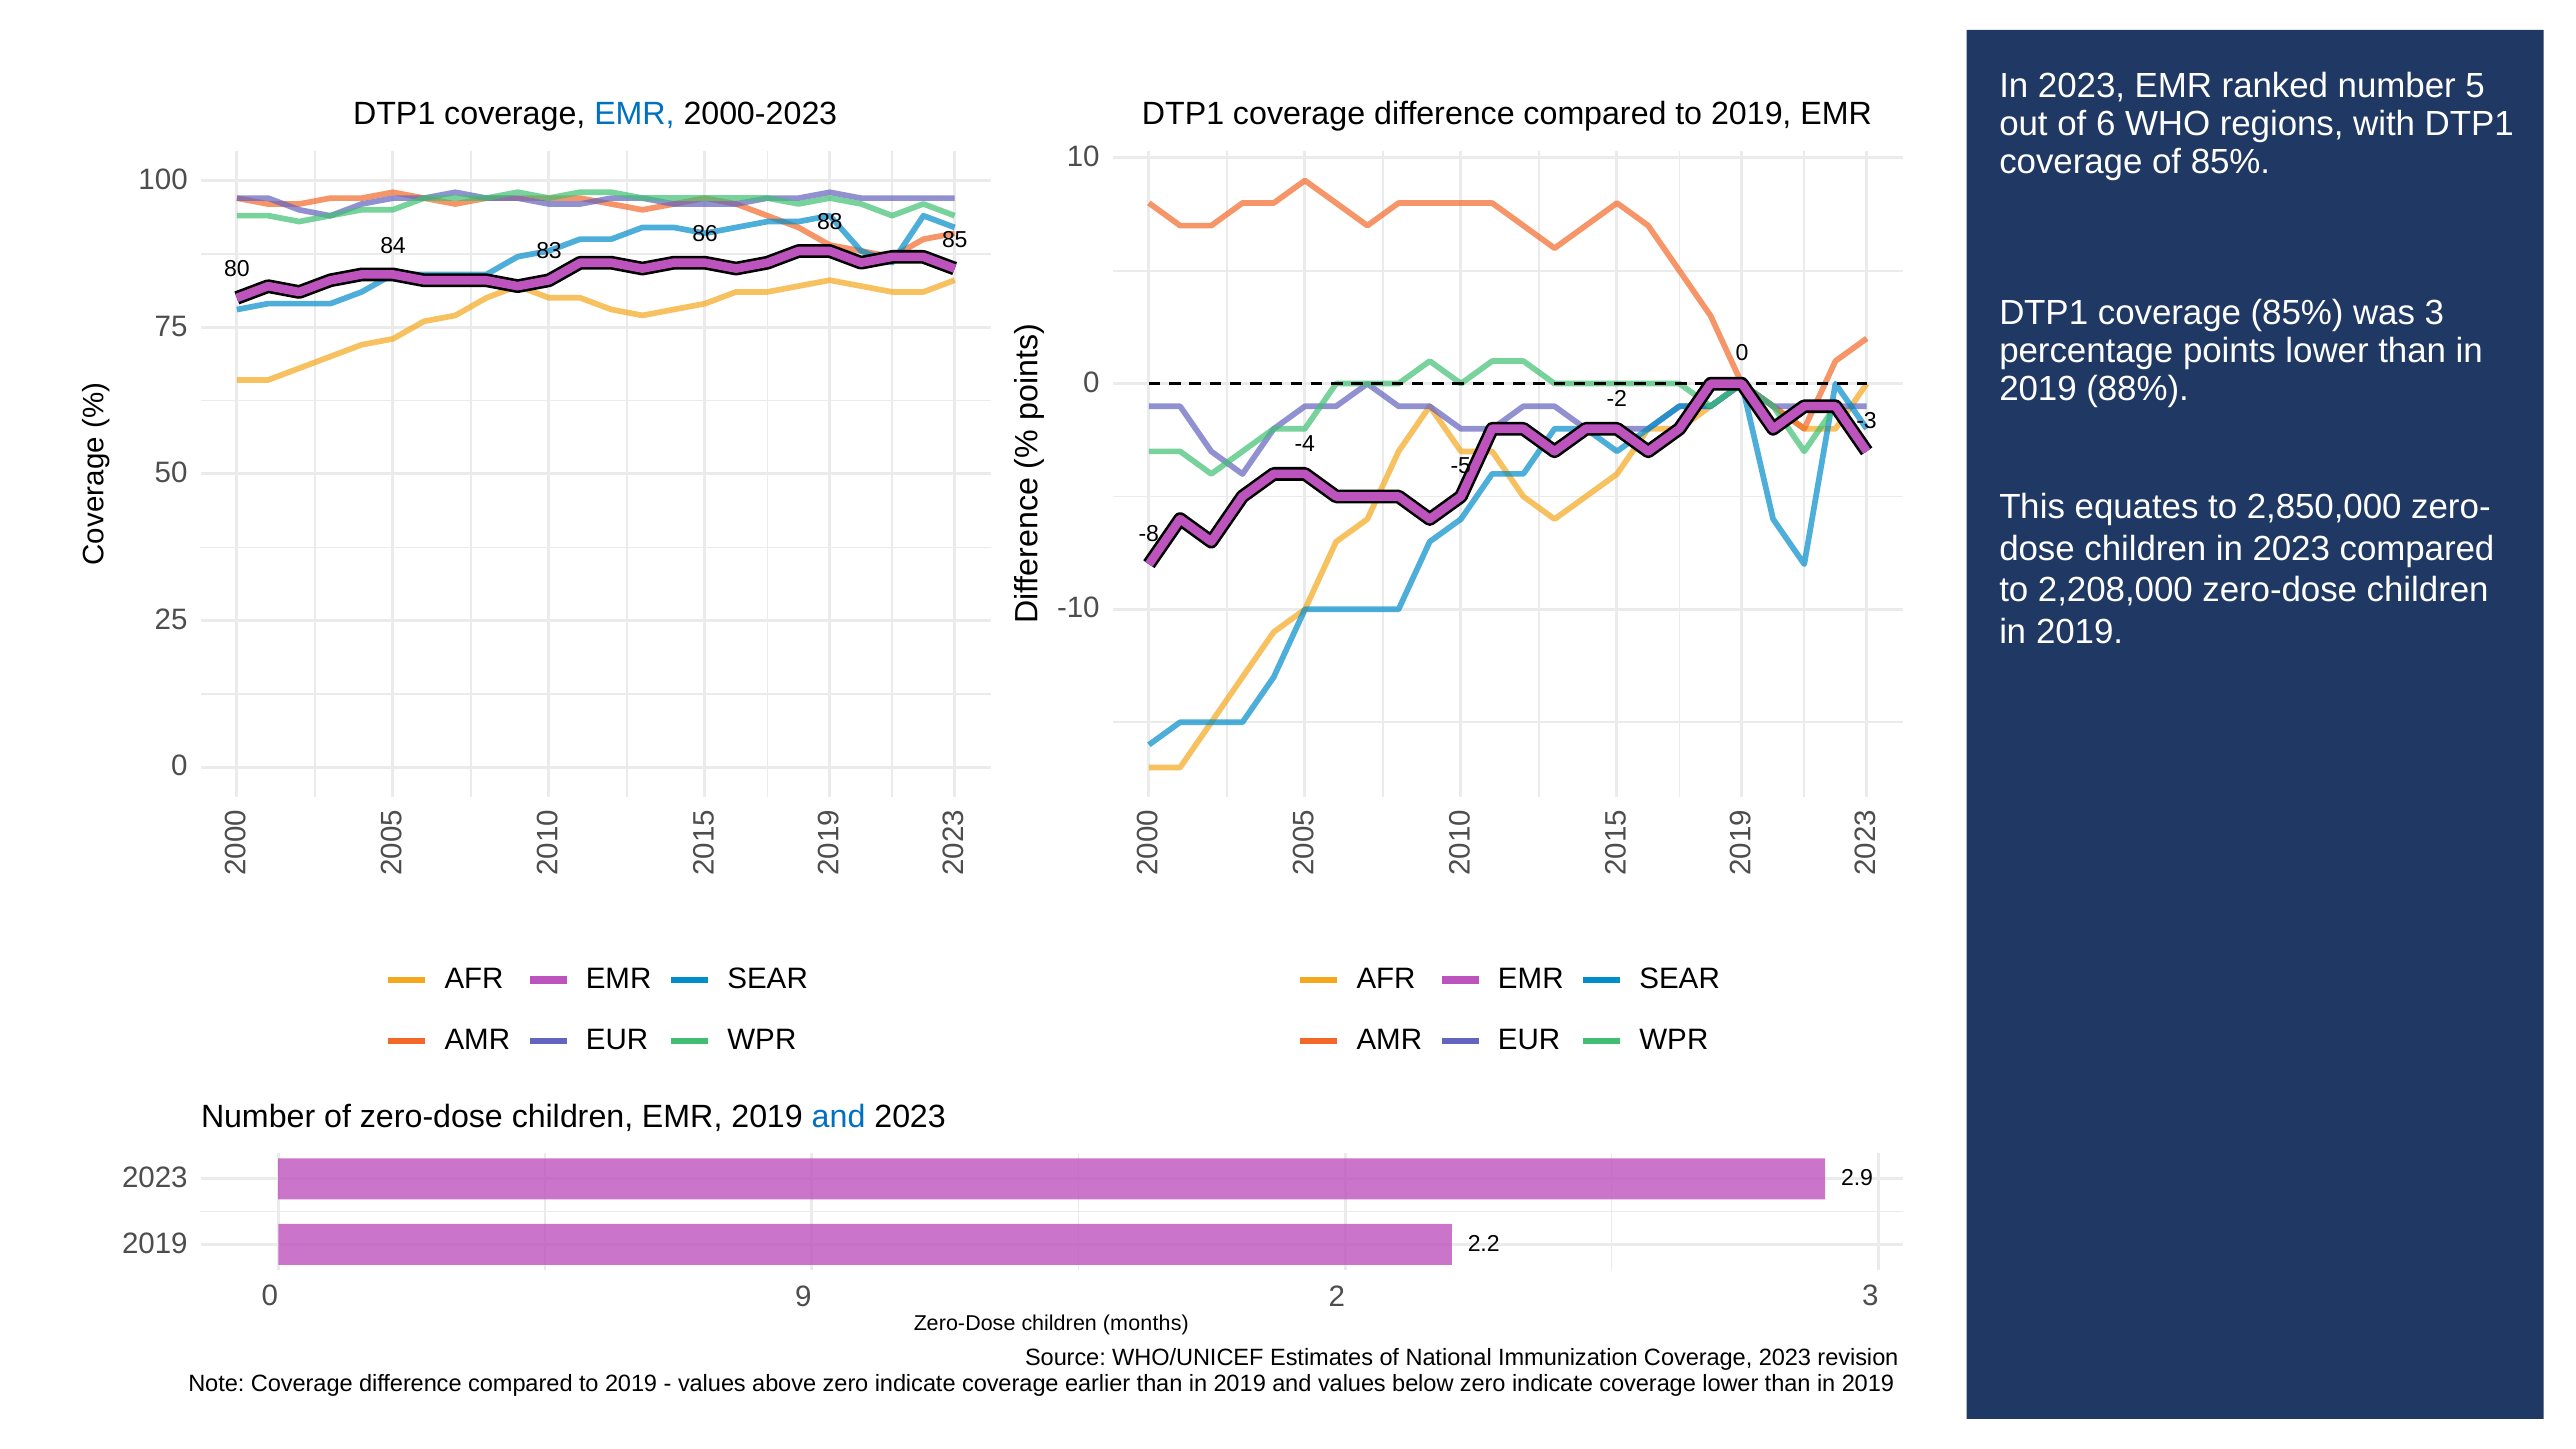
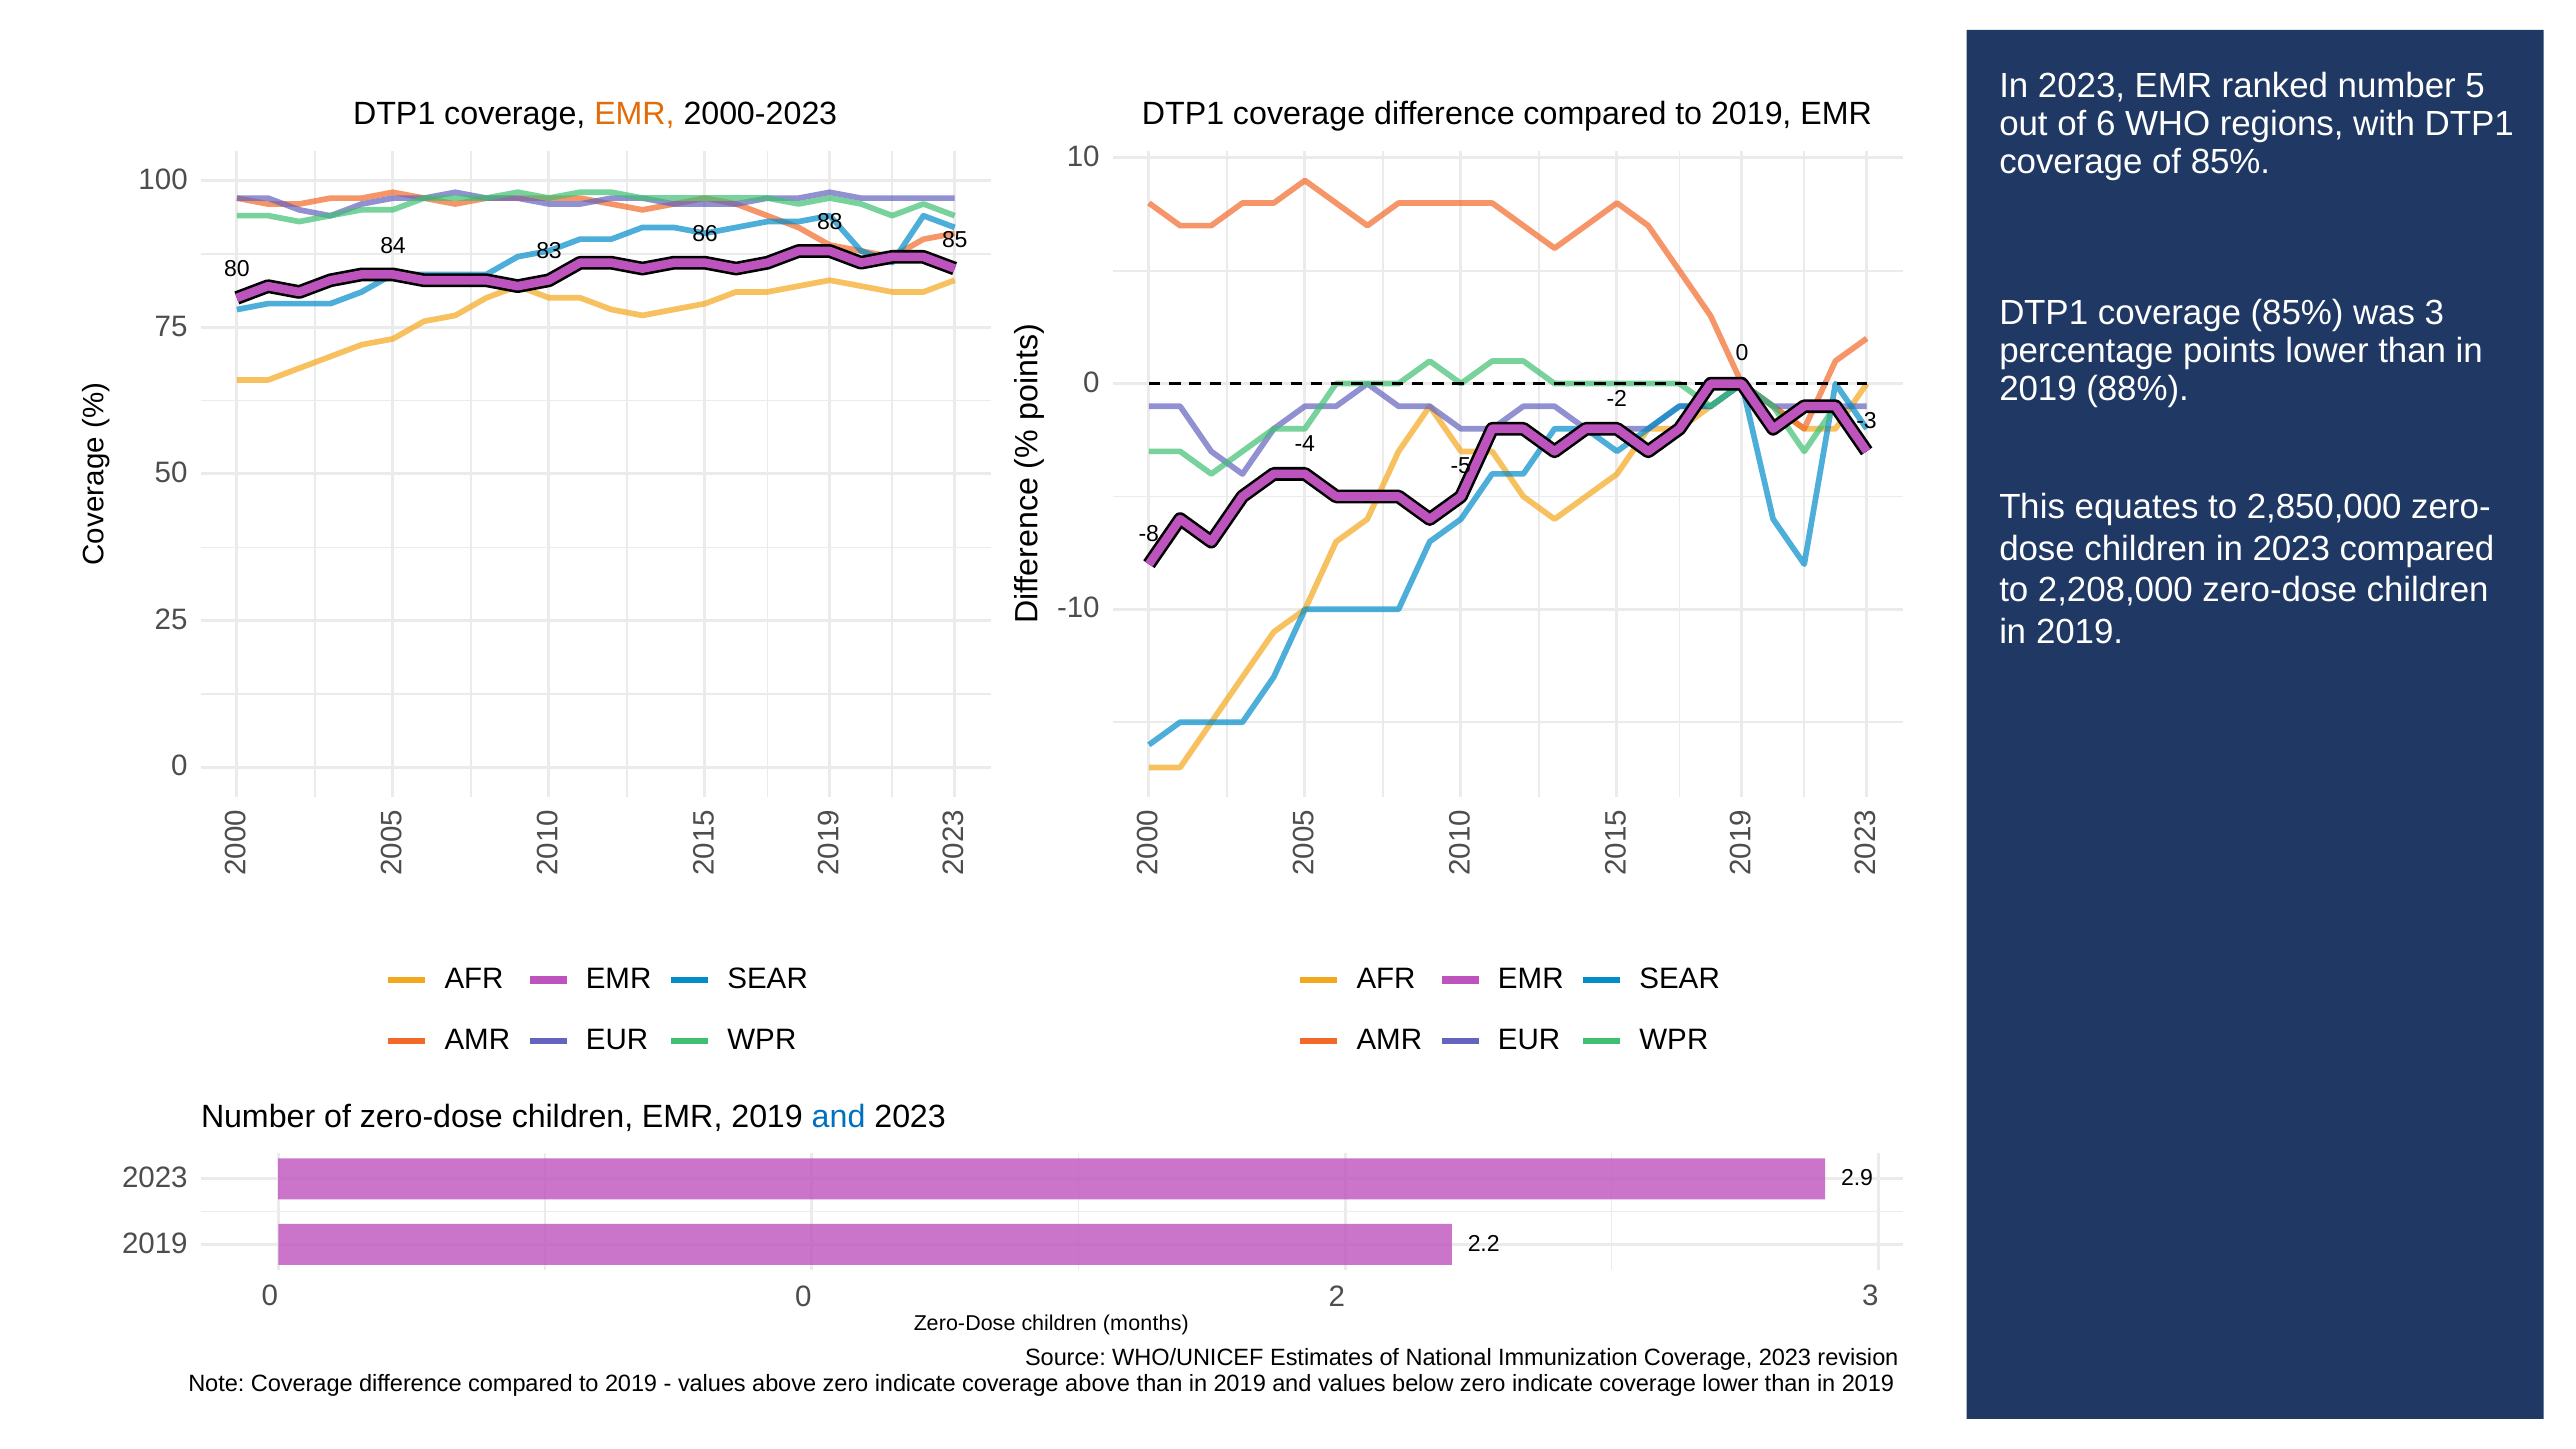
EMR colour: blue -> orange (634, 114)
9: 9 -> 0 (803, 1296)
coverage earlier: earlier -> above (1098, 1383)
